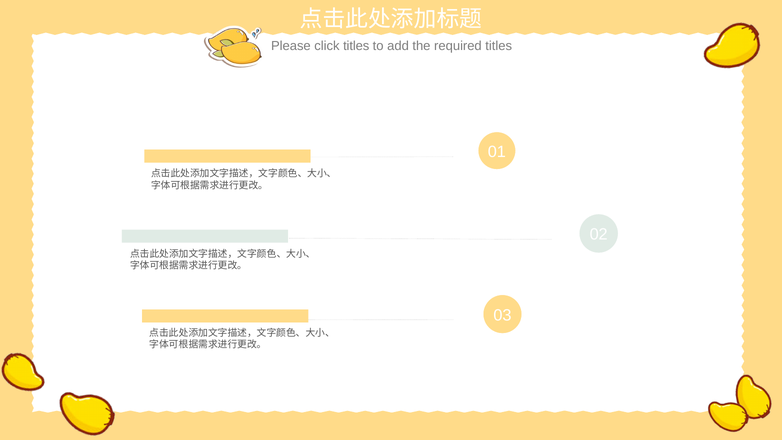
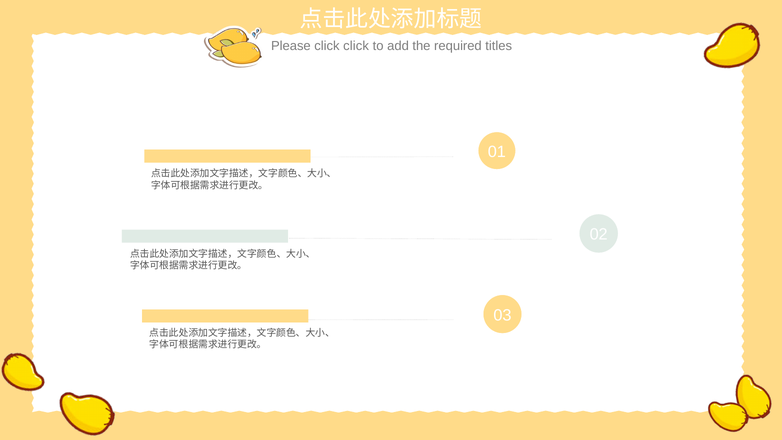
click titles: titles -> click (356, 46)
